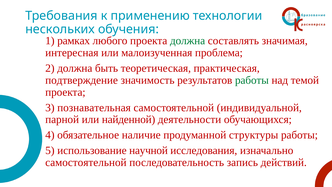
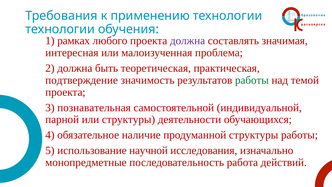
нескольких: нескольких -> технологии (60, 29)
должна colour: green -> purple (188, 41)
или найденной: найденной -> структуры (128, 119)
самостоятельной: самостоятельной -> монопредметные (86, 162)
запись: запись -> работа (242, 162)
